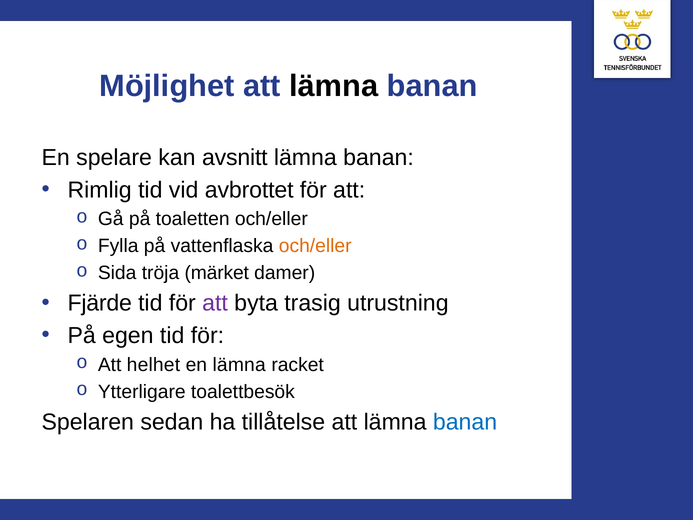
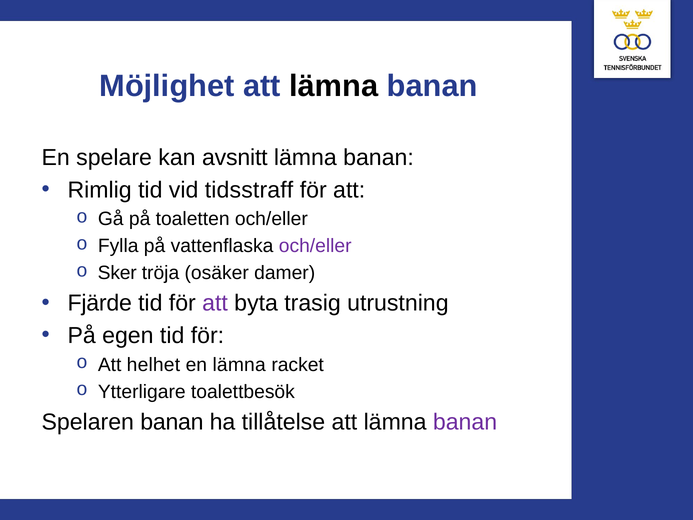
avbrottet: avbrottet -> tidsstraff (249, 190)
och/eller colour: orange -> purple (315, 246)
Sida: Sida -> Sker (117, 273)
märket: märket -> osäker (217, 273)
Spelaren sedan: sedan -> banan (172, 422)
banan colour: blue -> purple (465, 422)
